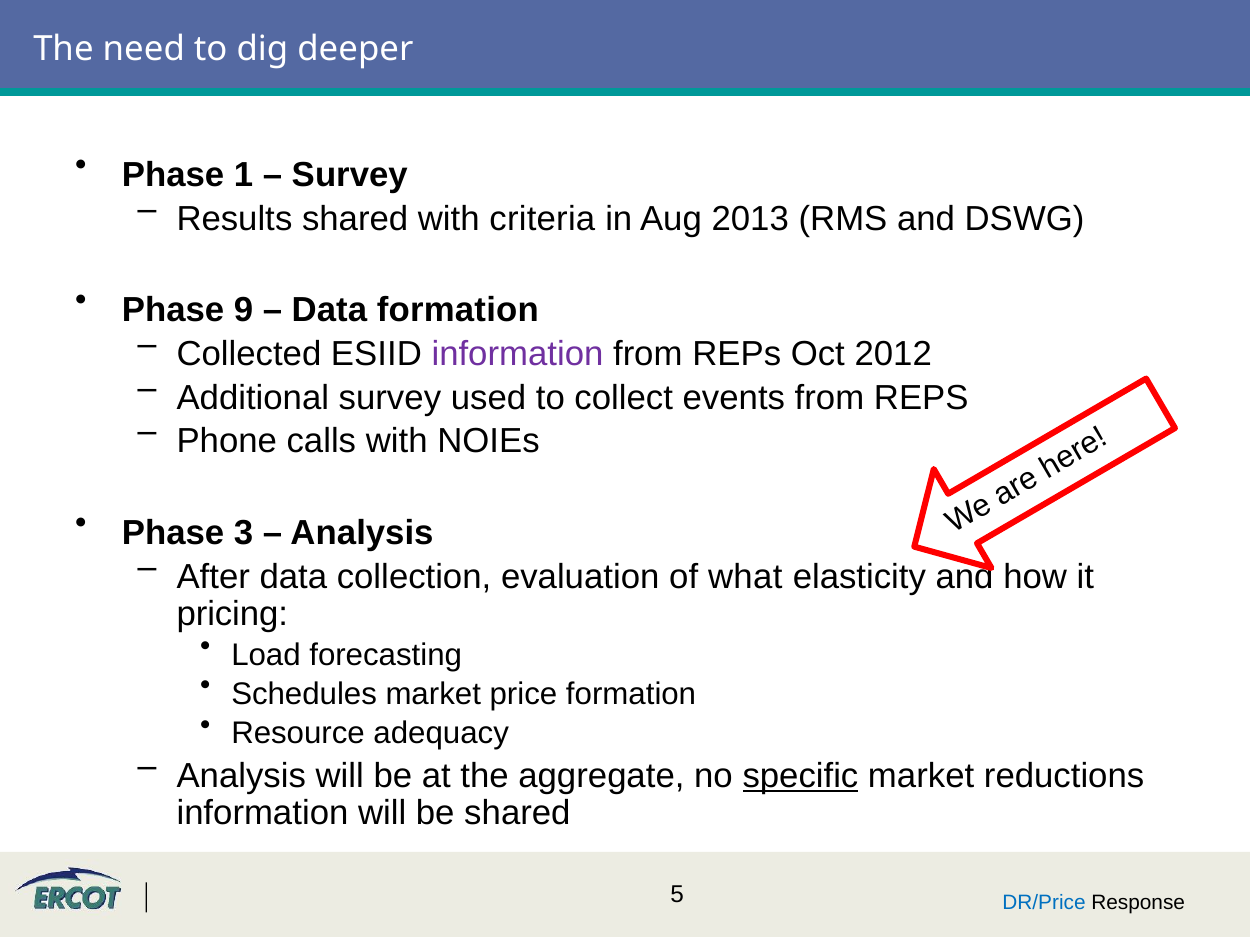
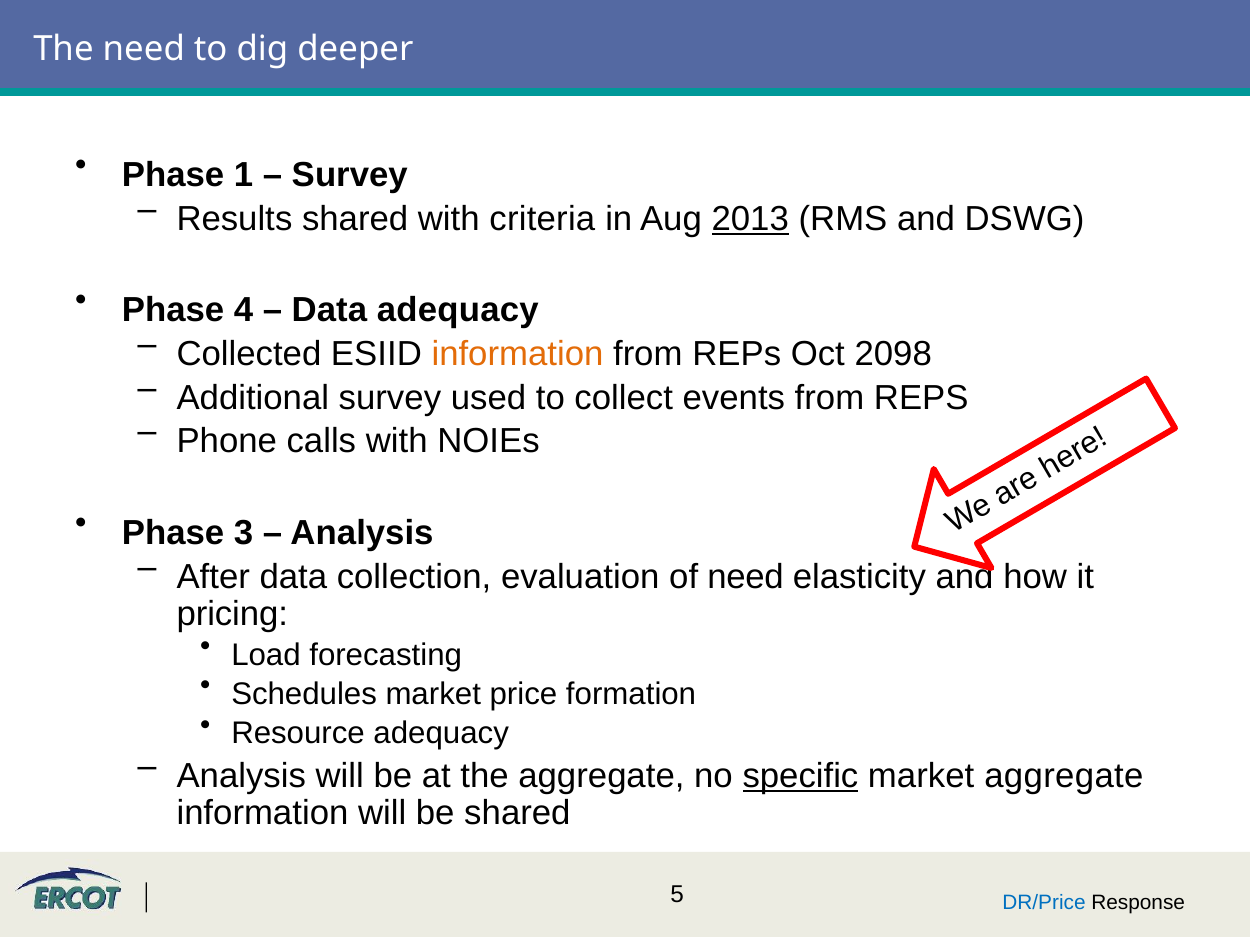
2013 underline: none -> present (750, 219)
9: 9 -> 4 (244, 311)
Data formation: formation -> adequacy (458, 311)
information colour: purple -> orange (517, 354)
2012: 2012 -> 2098 (893, 354)
of what: what -> need (746, 577)
market reductions: reductions -> aggregate (1064, 776)
